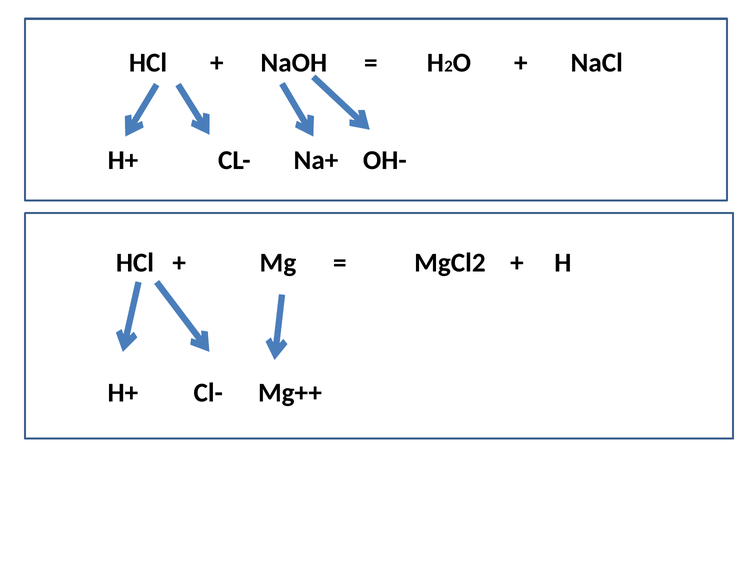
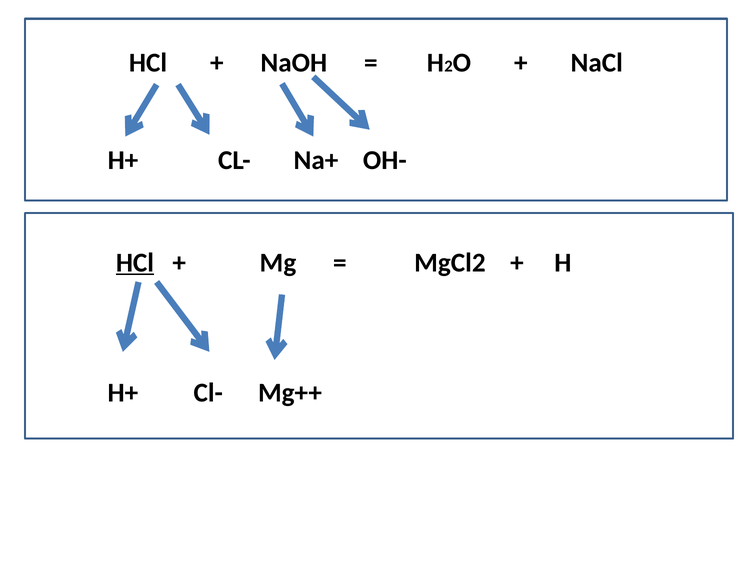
HCl underline: none -> present (135, 263)
